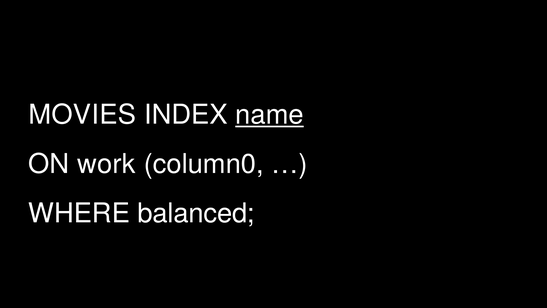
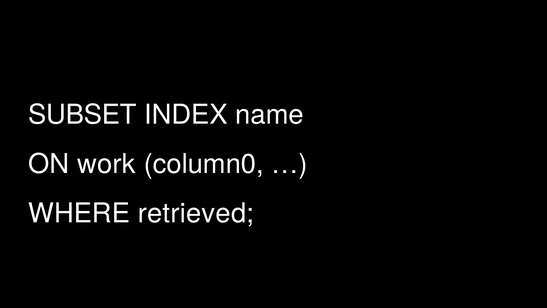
MOVIES: MOVIES -> SUBSET (82, 115)
name underline: present -> none (269, 115)
balanced: balanced -> retrieved (196, 213)
